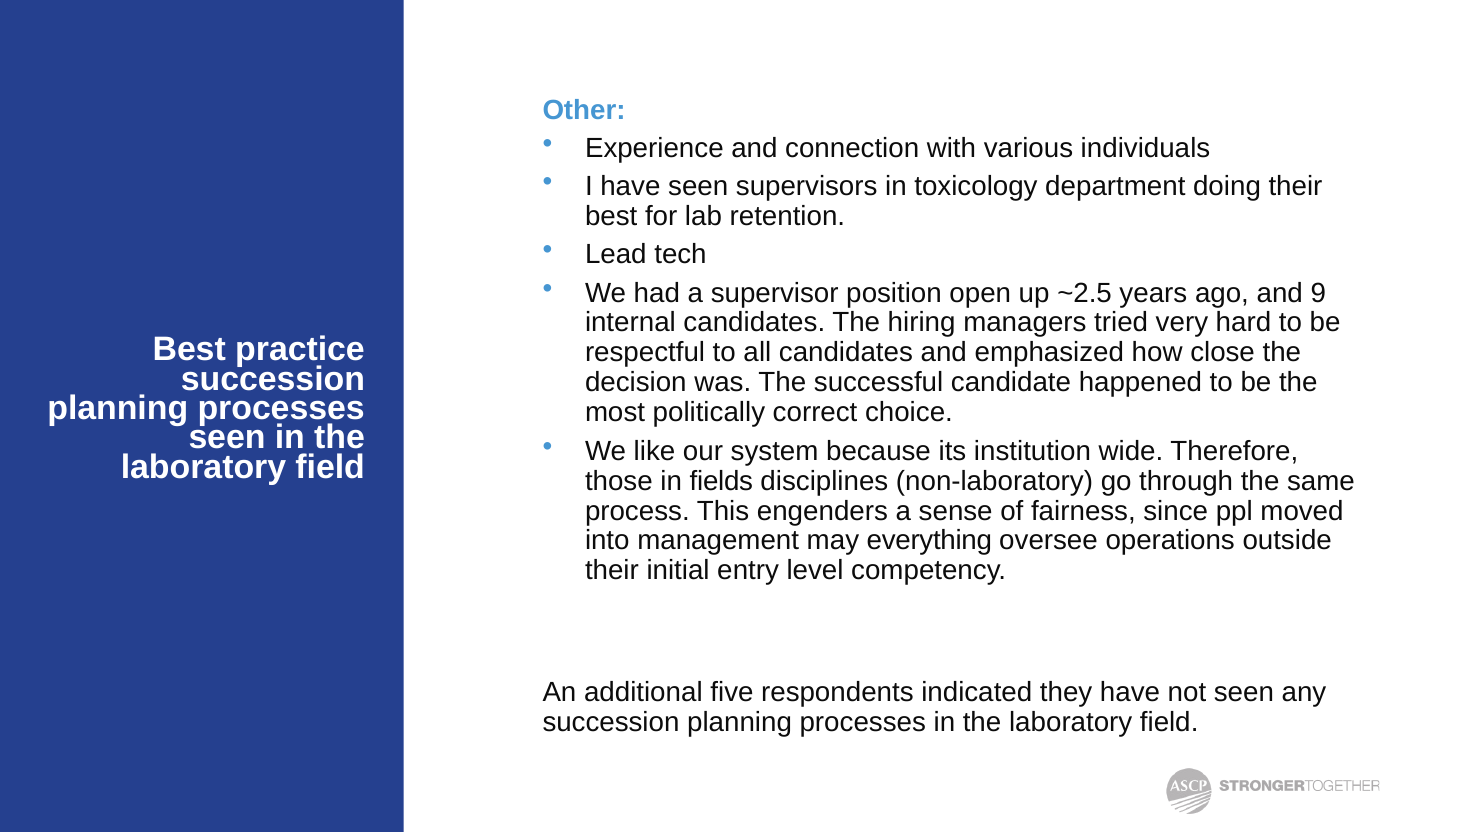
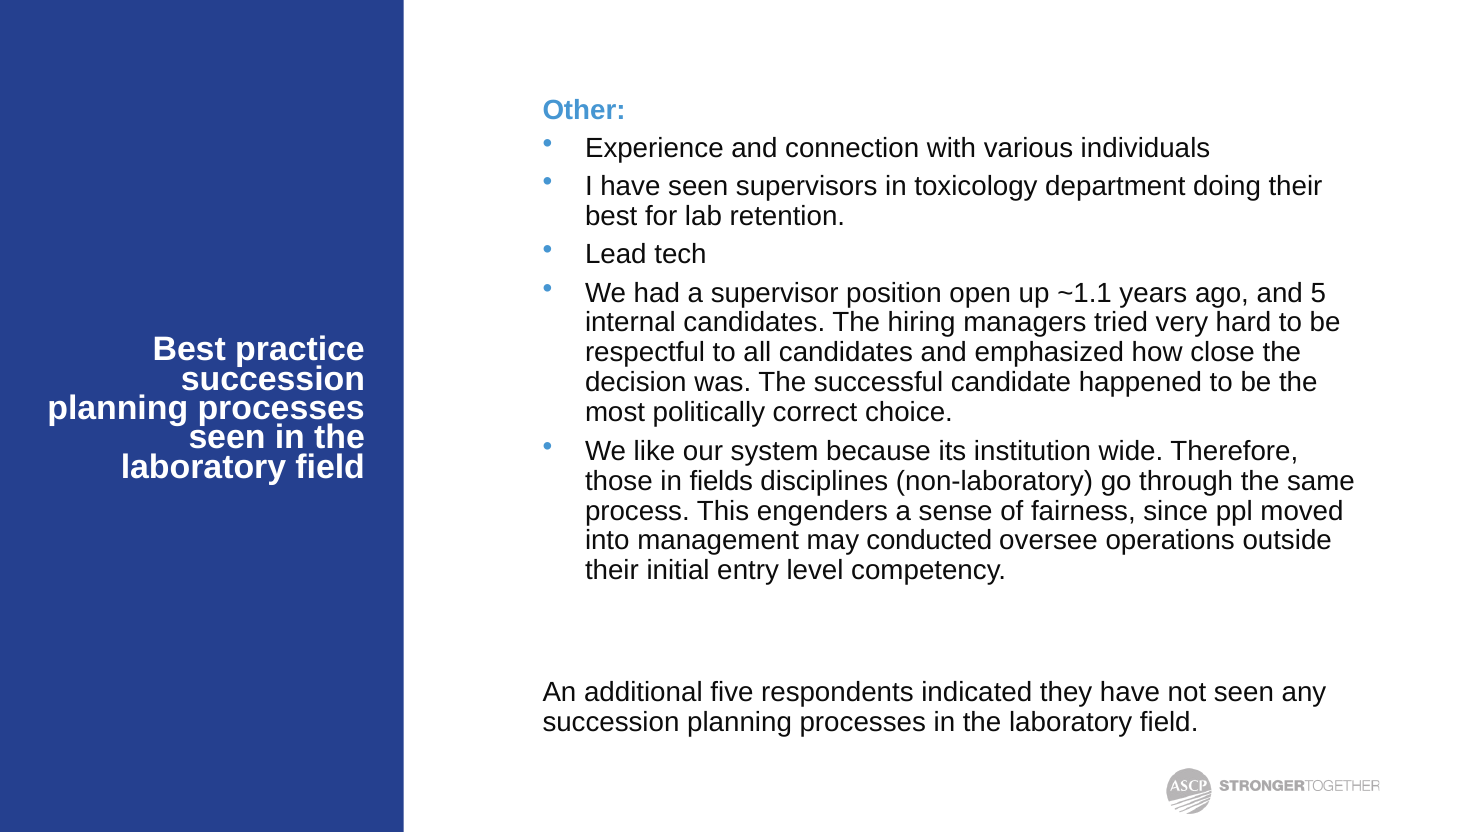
~2.5: ~2.5 -> ~1.1 (1085, 293)
9: 9 -> 5 (1318, 293)
everything: everything -> conducted (929, 541)
